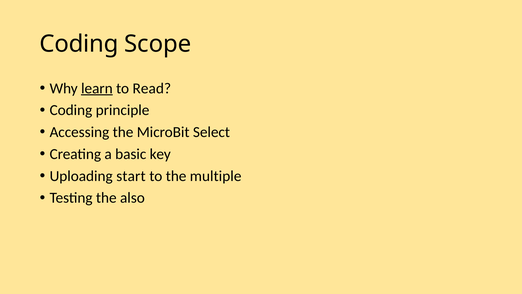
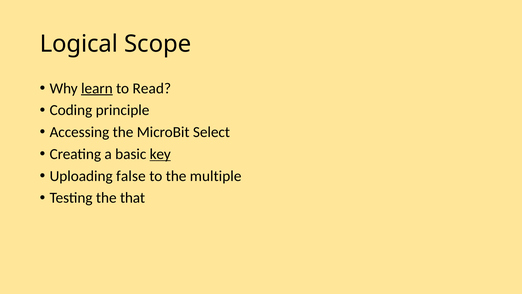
Coding: Coding -> Logical (79, 44)
key underline: none -> present (160, 154)
start: start -> false (131, 176)
also: also -> that (133, 198)
